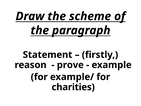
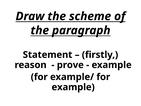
charities: charities -> example (73, 87)
